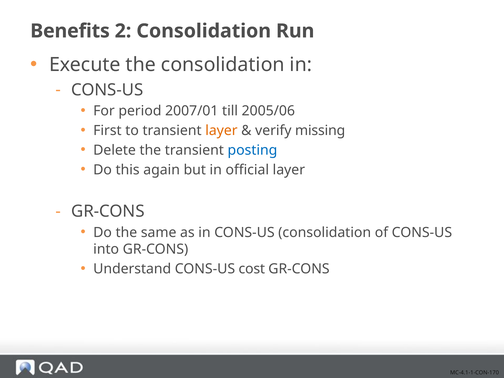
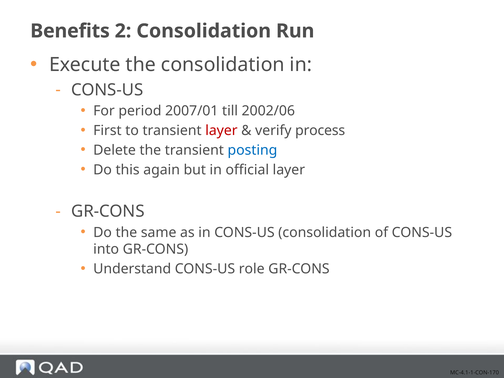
2005/06: 2005/06 -> 2002/06 (268, 111)
layer colour: orange -> red (221, 131)
missing: missing -> process (320, 131)
cost: cost -> role (252, 269)
